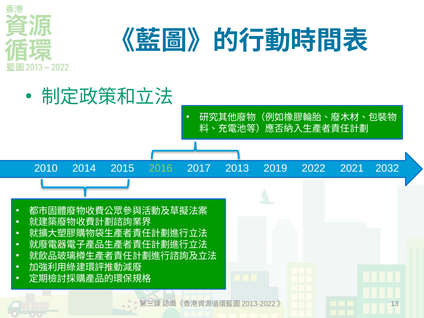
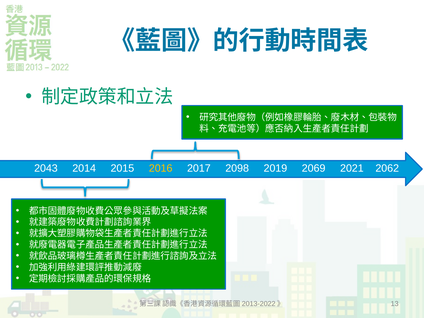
2010: 2010 -> 2043 (46, 168)
2016 colour: light green -> yellow (161, 168)
2013: 2013 -> 2098 (237, 168)
2022: 2022 -> 2069 (314, 168)
2032: 2032 -> 2062 (387, 168)
